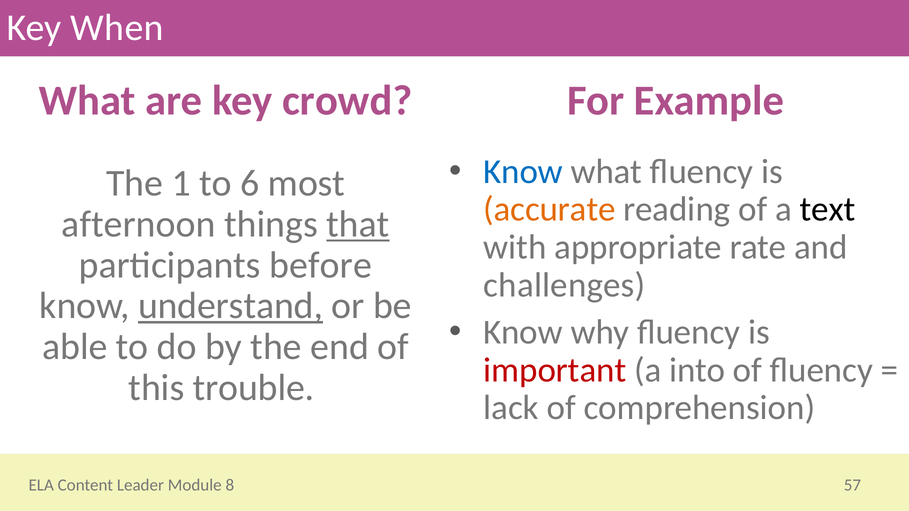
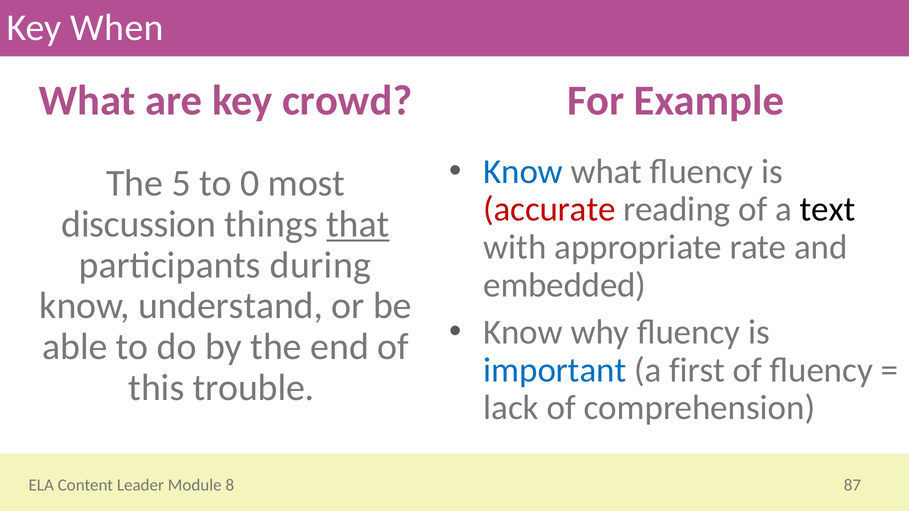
1: 1 -> 5 (181, 183)
6: 6 -> 0 (250, 183)
accurate colour: orange -> red (549, 210)
afternoon: afternoon -> discussion (139, 224)
before: before -> during (320, 265)
challenges: challenges -> embedded (565, 285)
understand underline: present -> none (230, 306)
important colour: red -> blue (555, 370)
into: into -> first (697, 370)
57: 57 -> 87 (852, 486)
